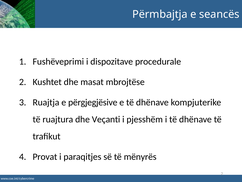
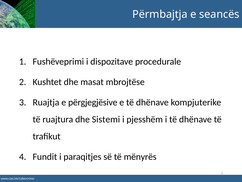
Veçanti: Veçanti -> Sistemi (106, 119)
Provat: Provat -> Fundit (45, 156)
